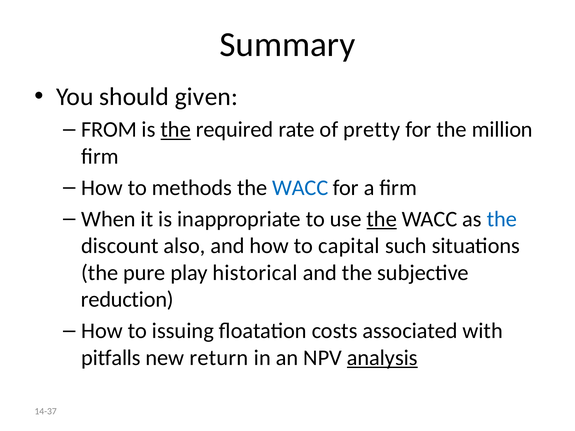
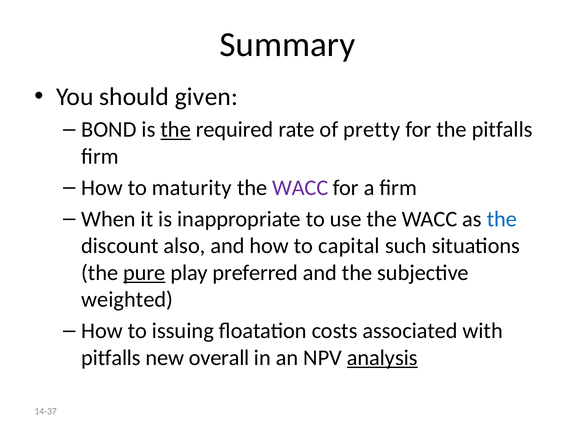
FROM: FROM -> BOND (109, 130)
the million: million -> pitfalls (502, 130)
methods: methods -> maturity (192, 188)
WACC colour: blue -> purple (300, 188)
the underline: present -> none (382, 219)
pure underline: none -> present (144, 273)
historical: historical -> preferred (255, 273)
reduction: reduction -> weighted (127, 300)
return: return -> overall (219, 358)
